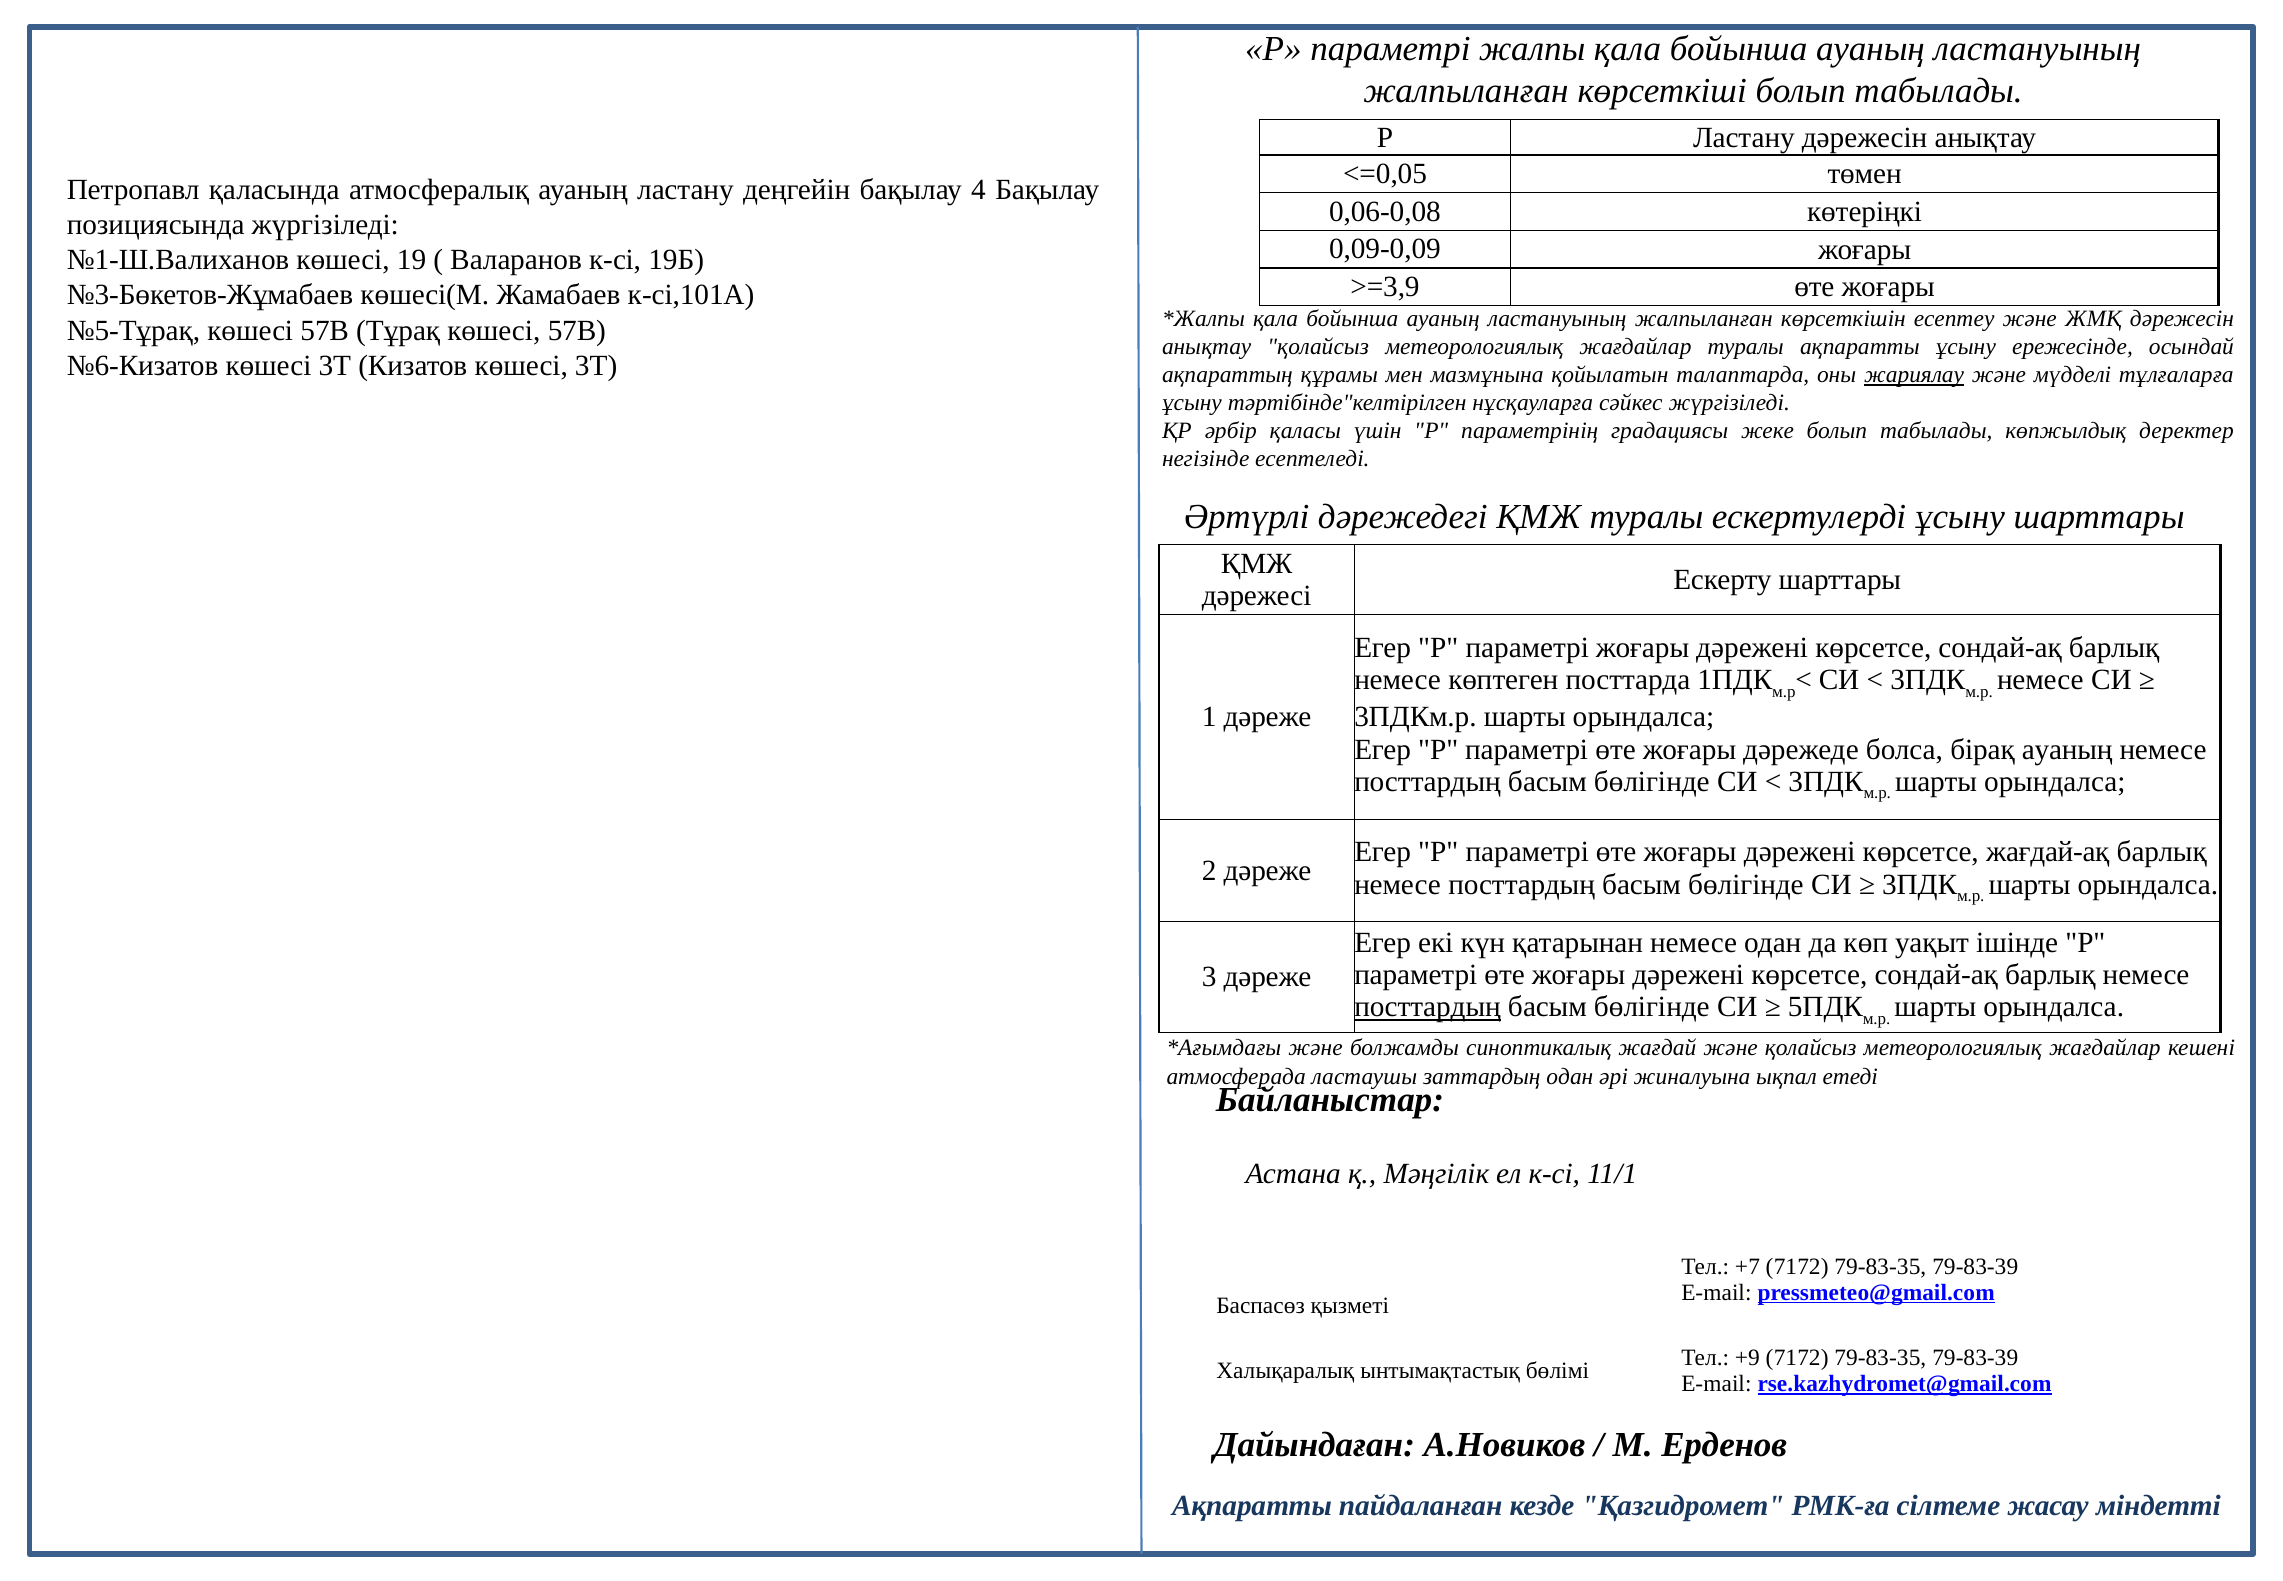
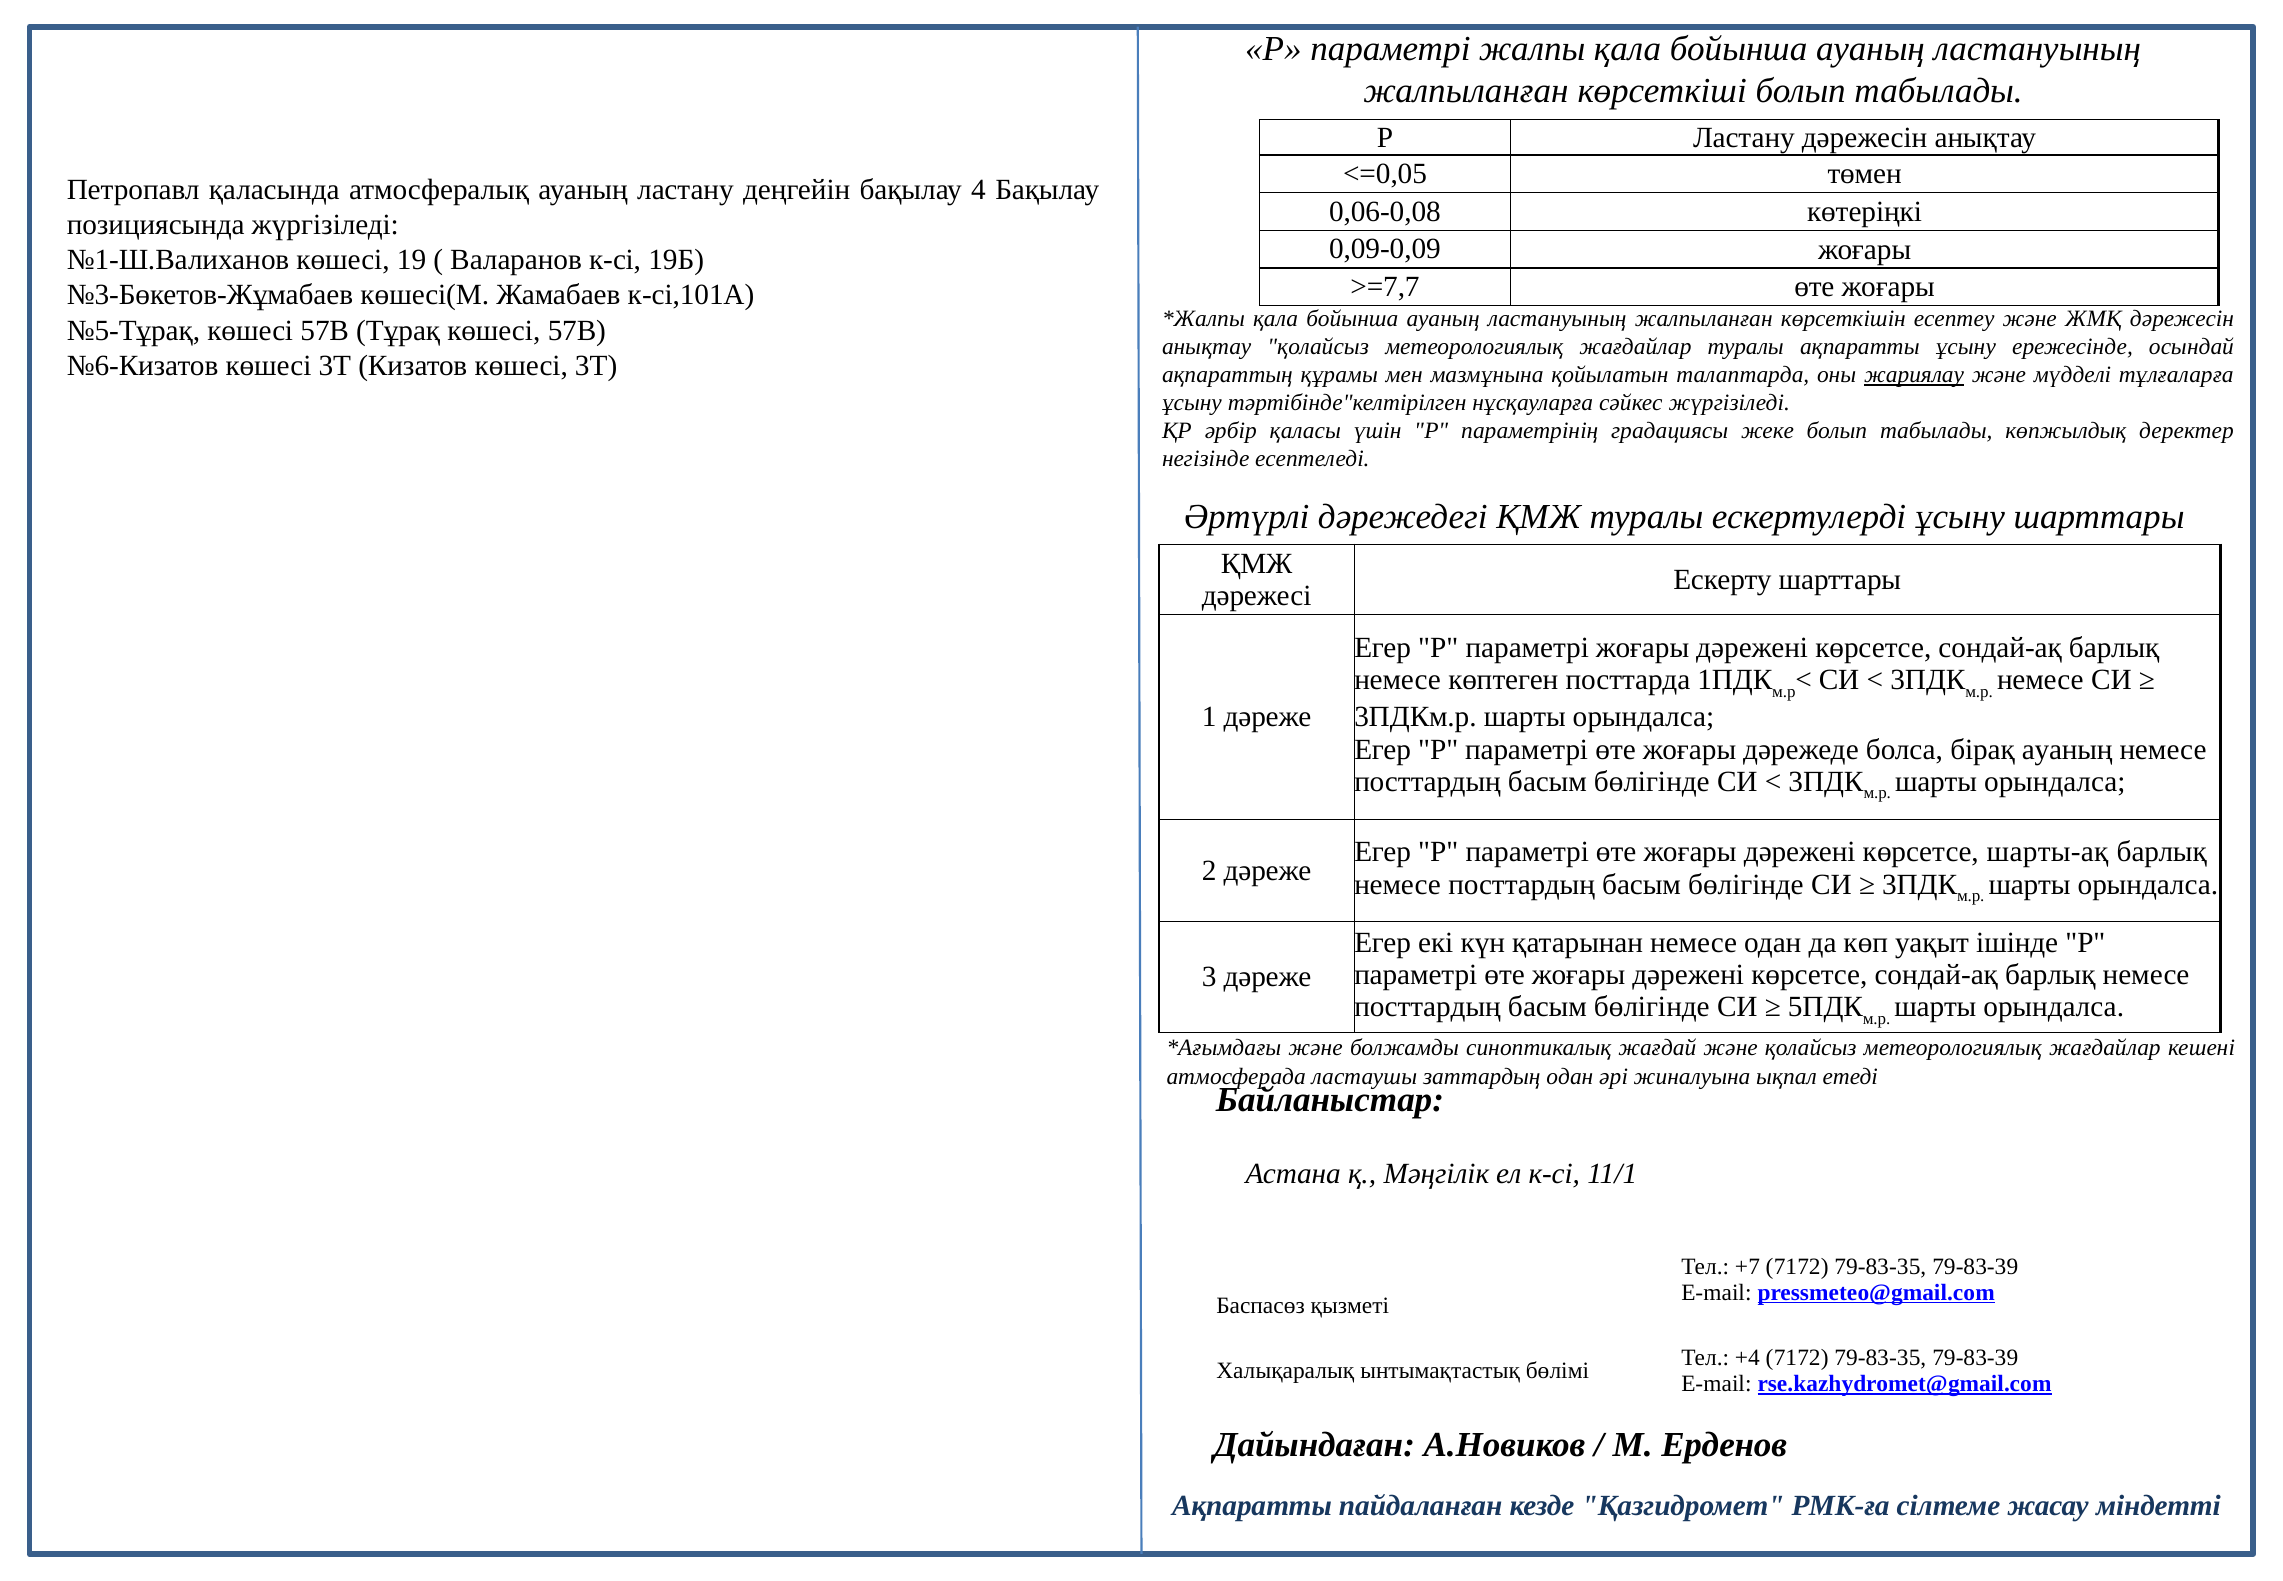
>=3,9: >=3,9 -> >=7,7 (1385, 287)
жағдай-ақ: жағдай-ақ -> шарты-ақ (2048, 852)
посттардың underline: present -> none (1428, 1007)
+9: +9 -> +4 (1747, 1357)
